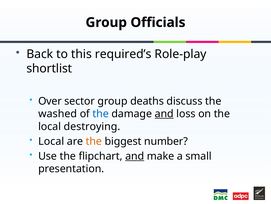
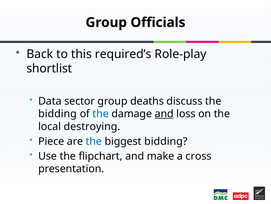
Over: Over -> Data (50, 101)
washed: washed -> bidding (58, 113)
Local: Local -> Piece (51, 141)
the colour: orange -> blue (94, 141)
biggest number: number -> bidding (166, 141)
and underline: present -> none (135, 156)
small: small -> cross (199, 156)
